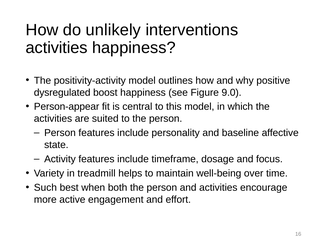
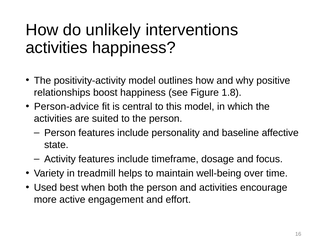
dysregulated: dysregulated -> relationships (62, 93)
9.0: 9.0 -> 1.8 (232, 93)
Person-appear: Person-appear -> Person-advice (67, 107)
Such: Such -> Used (45, 188)
